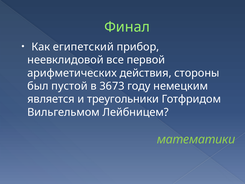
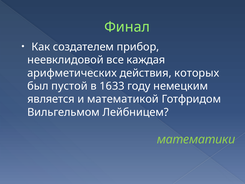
египетский: египетский -> создателем (83, 47)
первой: первой -> каждая (146, 60)
стороны: стороны -> которых (197, 73)
3673: 3673 -> 1633 (112, 86)
треугольники: треугольники -> математикой (123, 99)
